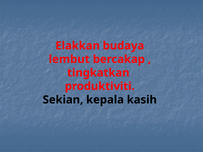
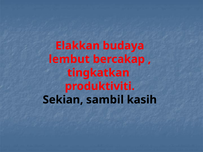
kepala: kepala -> sambil (105, 100)
